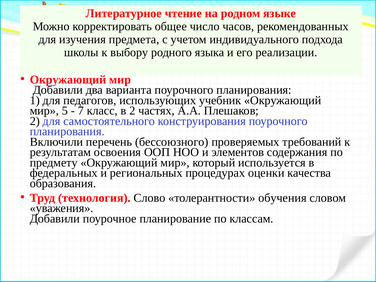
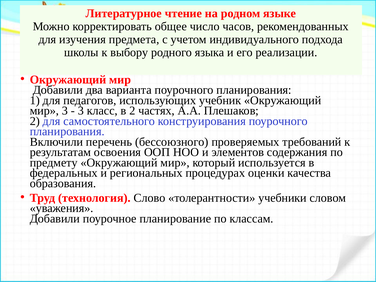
мир 5: 5 -> 3 (65, 111)
7: 7 -> 3 (81, 111)
обучения: обучения -> учебники (283, 198)
